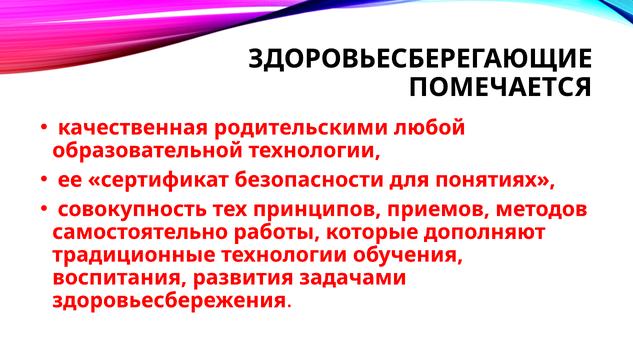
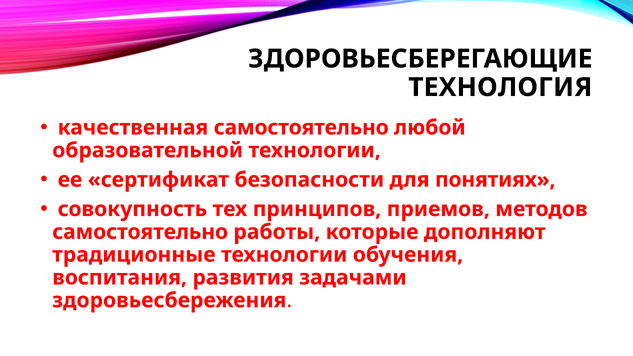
ПОМЕЧАЕТСЯ: ПОМЕЧАЕТСЯ -> ТЕХНОЛОГИЯ (500, 87)
качественная родительскими: родительскими -> самостоятельно (301, 128)
